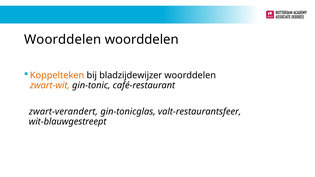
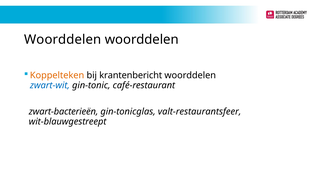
bladzijdewijzer: bladzijdewijzer -> krantenbericht (131, 75)
zwart-wit colour: orange -> blue (50, 85)
zwart-verandert: zwart-verandert -> zwart-bacterieën (63, 112)
